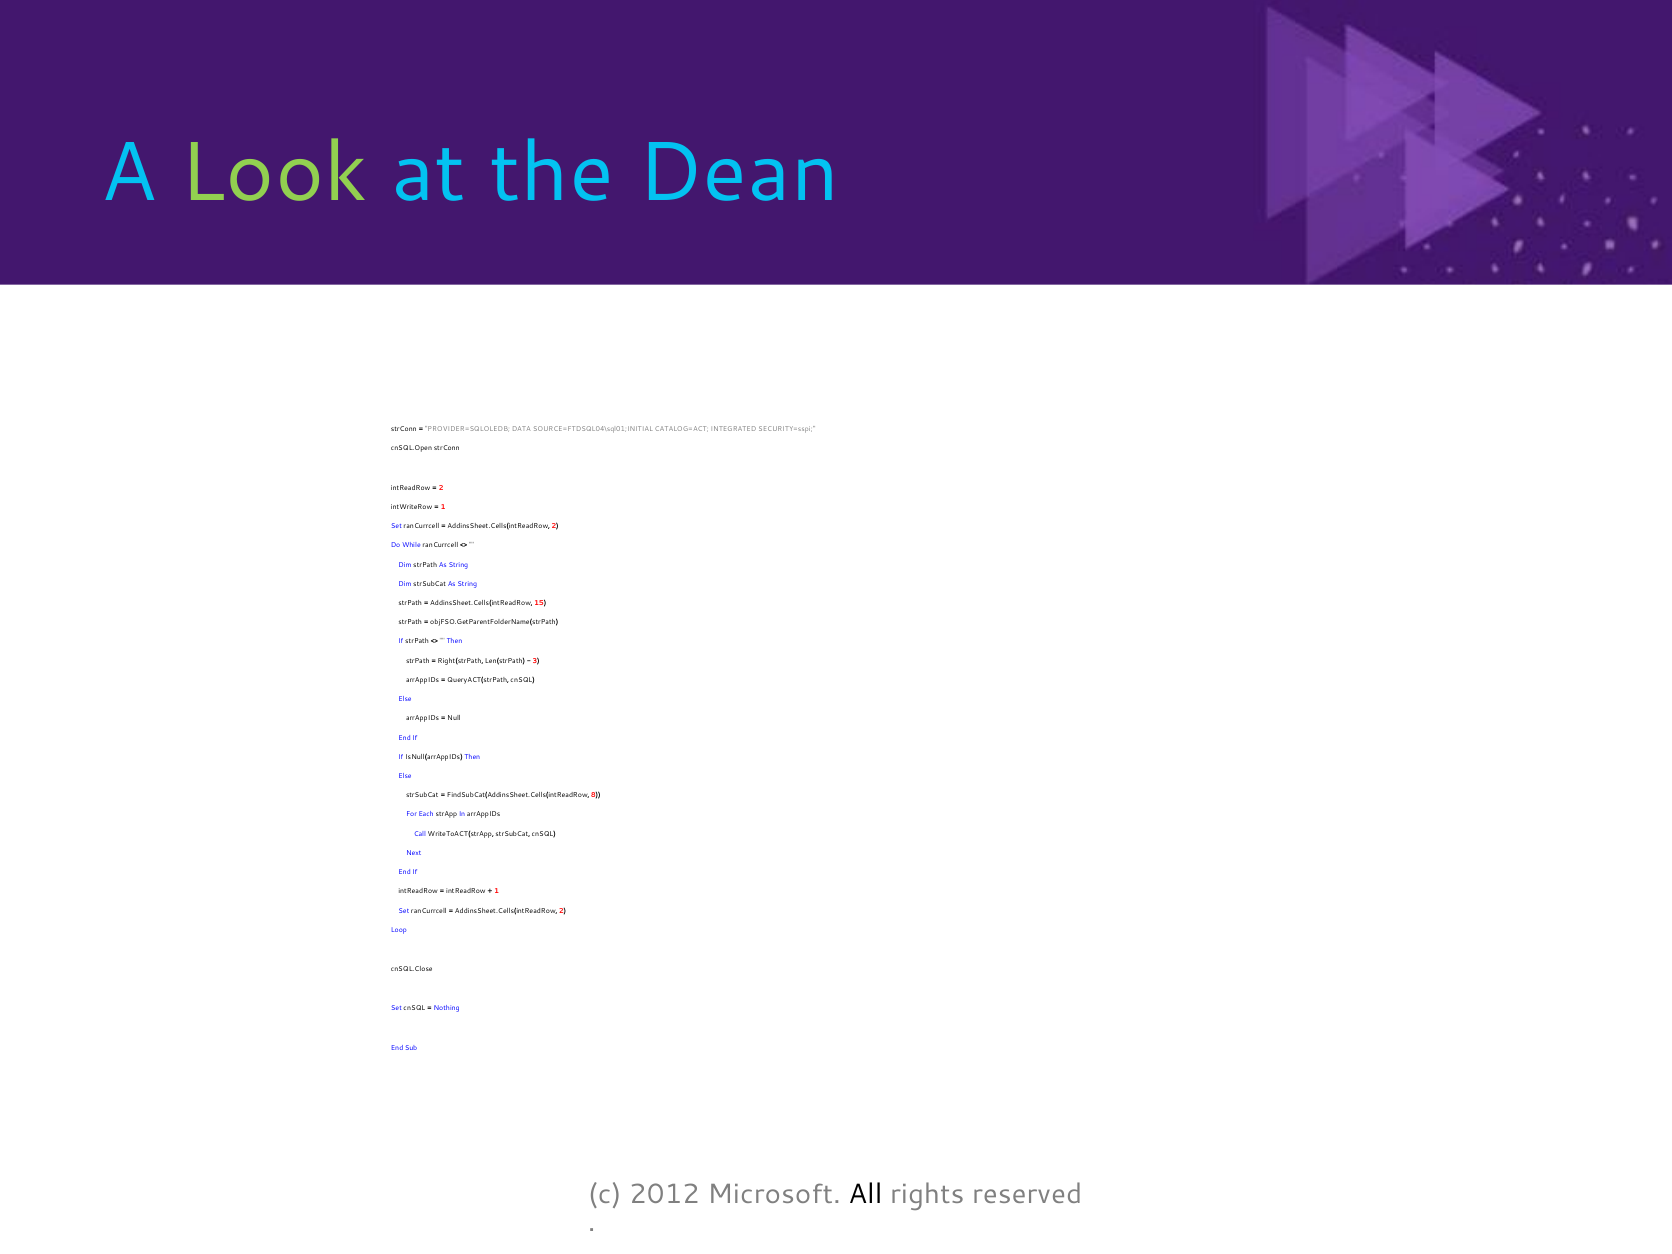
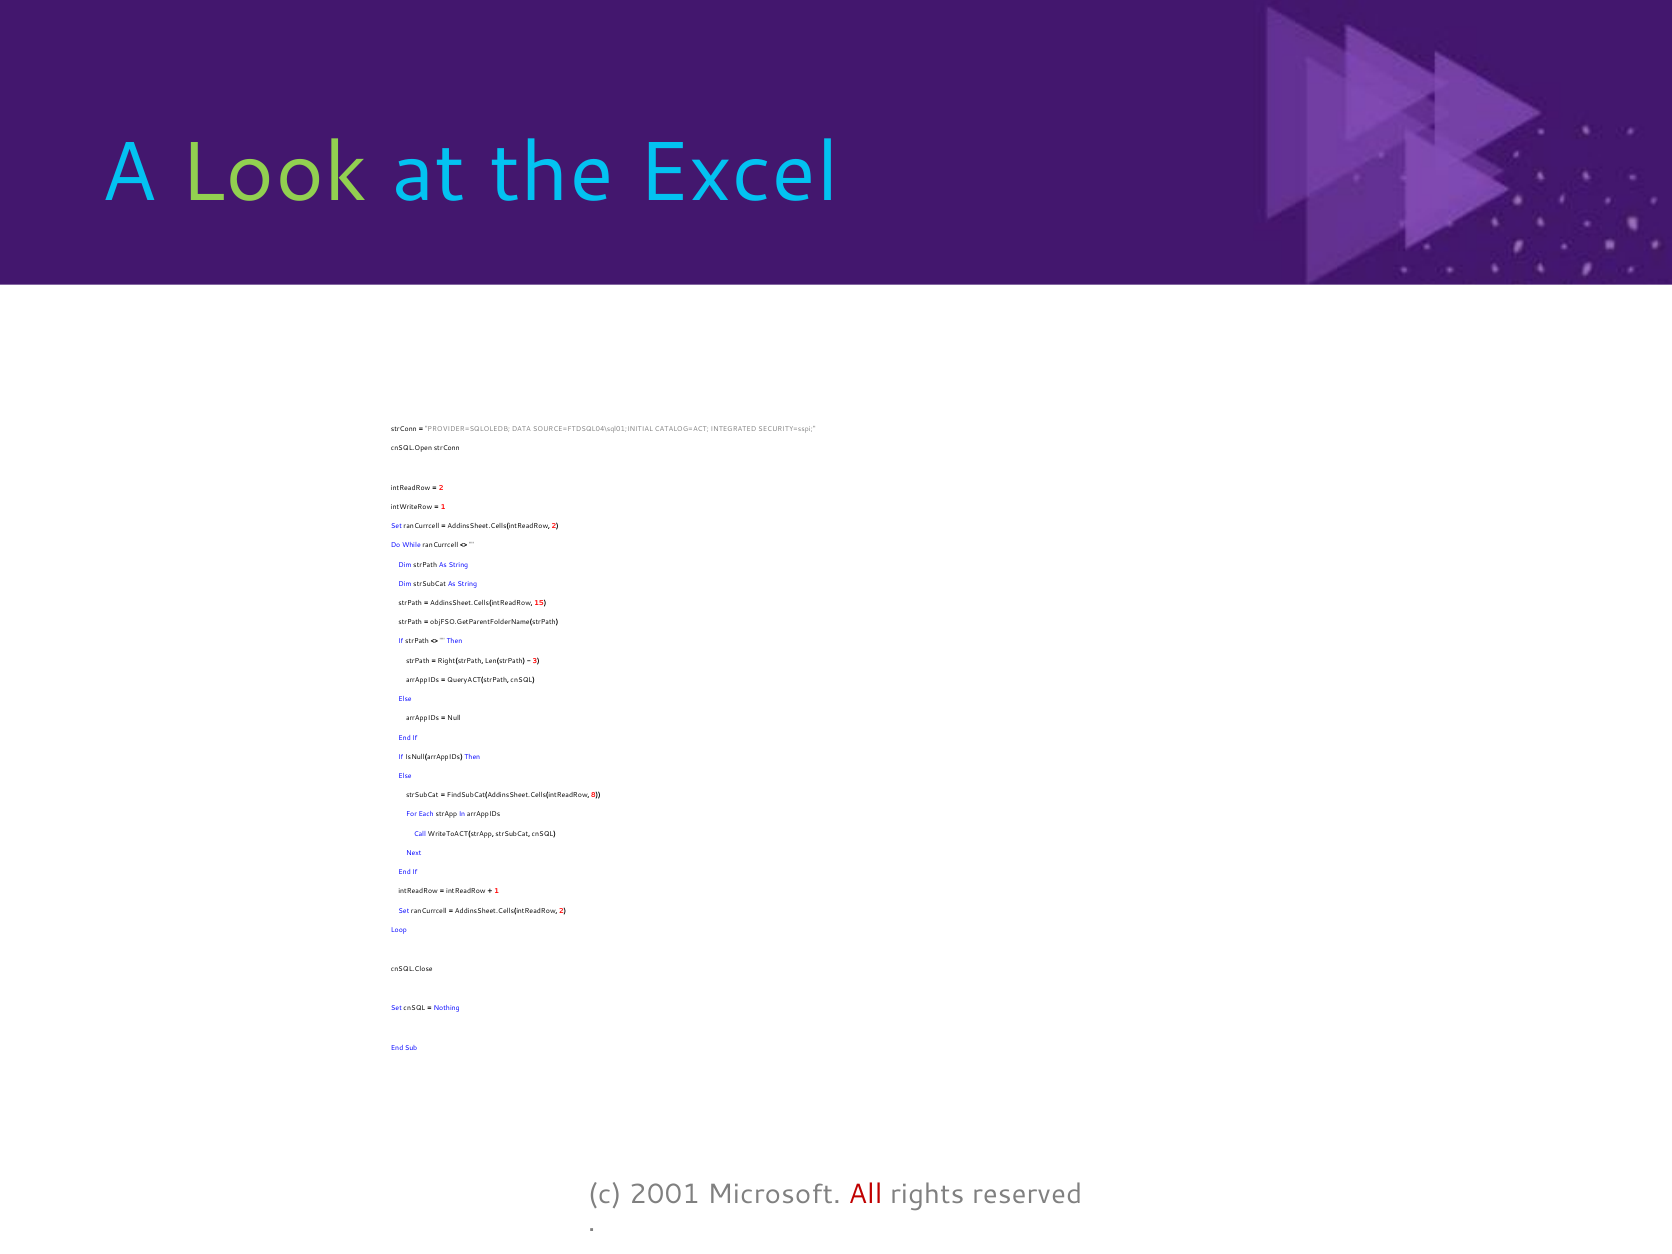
Dean: Dean -> Excel (738, 173)
2012: 2012 -> 2001 (665, 1195)
All colour: black -> red (865, 1195)
